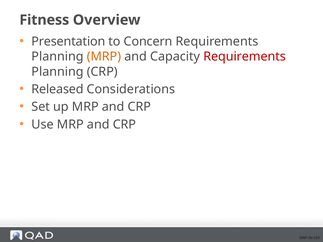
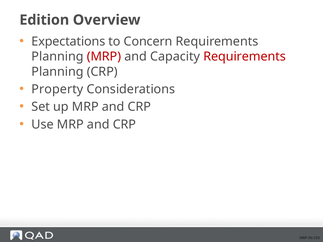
Fitness: Fitness -> Edition (44, 20)
Presentation: Presentation -> Expectations (68, 42)
MRP colour: orange -> red (104, 57)
Released: Released -> Property (57, 89)
